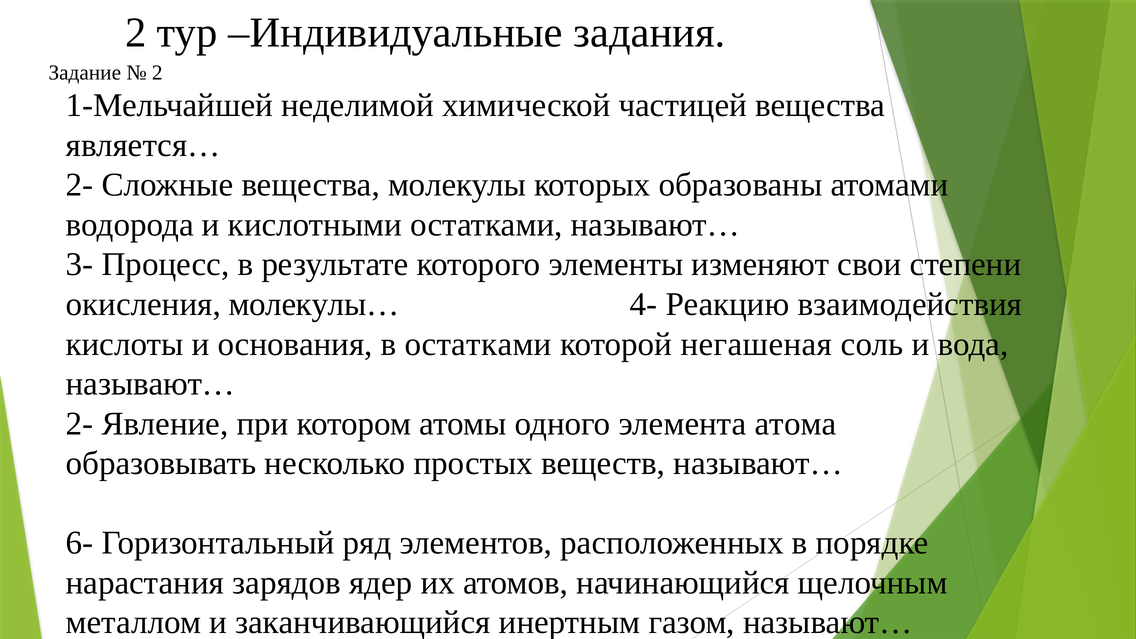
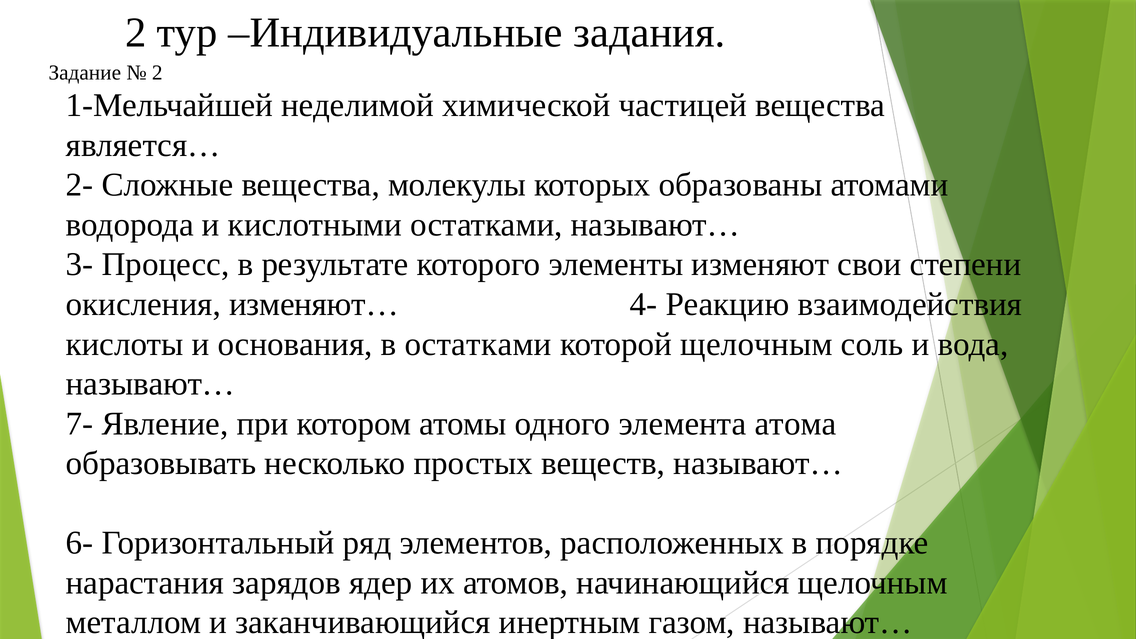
молекулы…: молекулы… -> изменяют… (314, 304)
которой негашеная: негашеная -> щелочным (756, 344)
2-: 2- -> 7- (80, 424)
